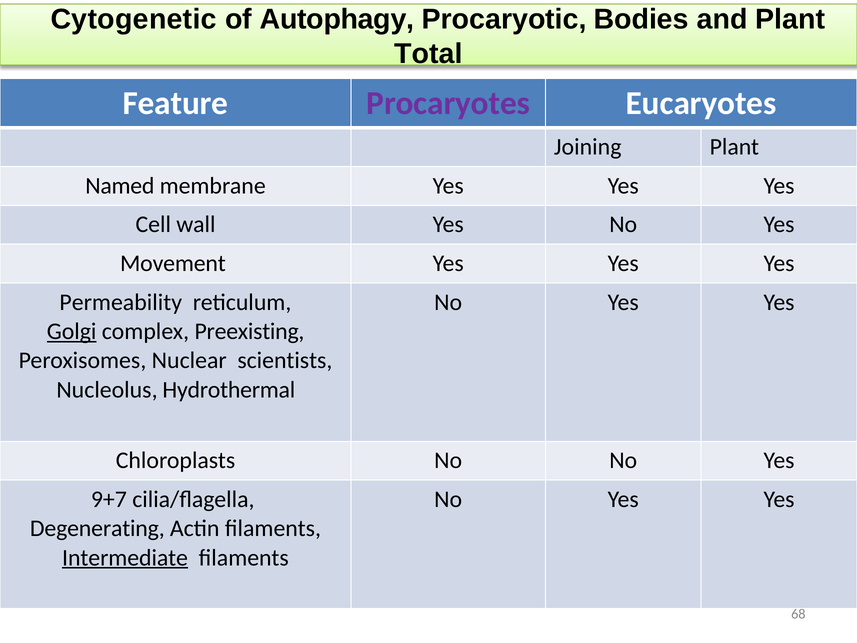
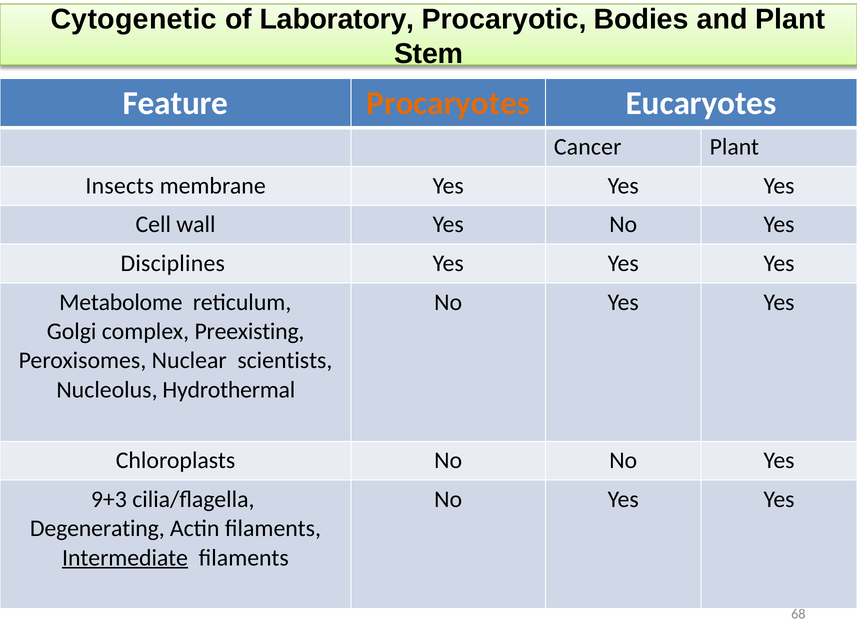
Autophagy: Autophagy -> Laboratory (337, 19)
Total: Total -> Stem (429, 54)
Procaryotes colour: purple -> orange (448, 103)
Joining: Joining -> Cancer (588, 147)
Named: Named -> Insects (120, 186)
Movement: Movement -> Disciplines (173, 263)
Permeability: Permeability -> Metabolome (121, 302)
Golgi underline: present -> none (72, 331)
9+7: 9+7 -> 9+3 (109, 499)
